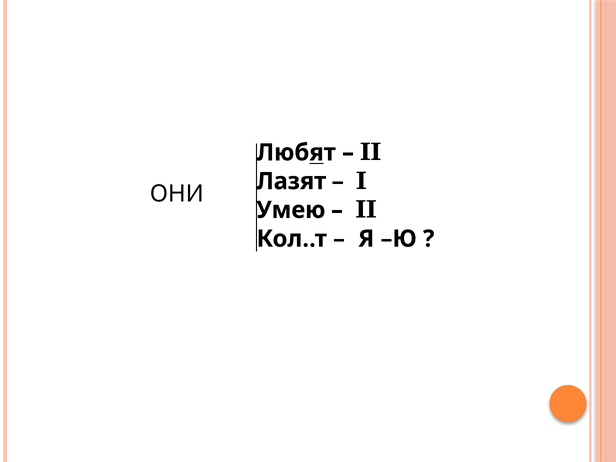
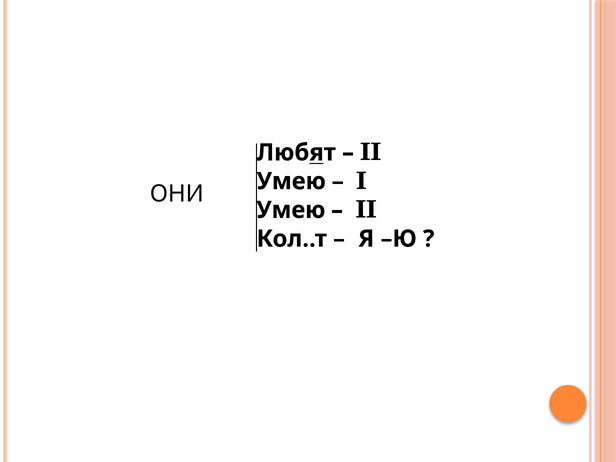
Лазят: Лазят -> Умею (291, 181)
